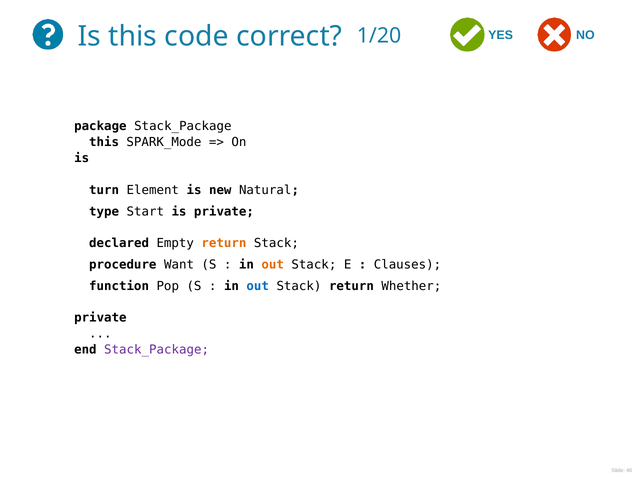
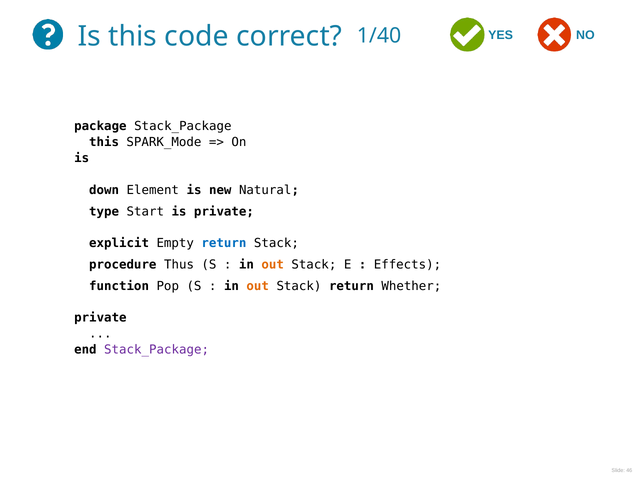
1/20: 1/20 -> 1/40 (379, 36)
turn: turn -> down (104, 190)
declared: declared -> explicit (119, 243)
return colour: orange -> blue (224, 243)
Want: Want -> Thus (179, 265)
Clauses: Clauses -> Effects (407, 265)
out colour: blue -> orange (258, 286)
